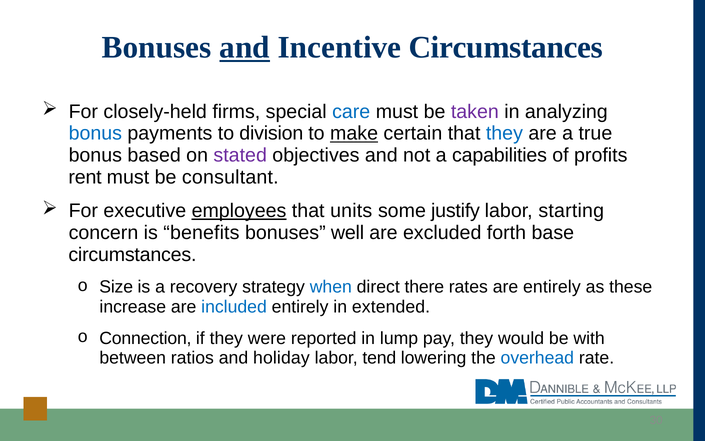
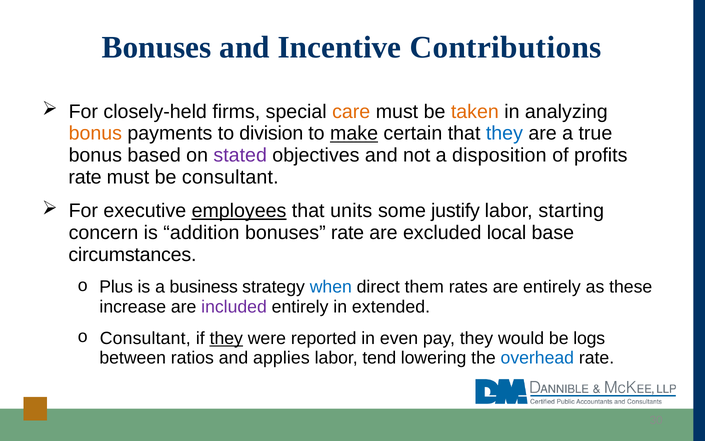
and underline: present -> none (245, 48)
Incentive Circumstances: Circumstances -> Contributions (506, 48)
care colour: blue -> orange (351, 111)
taken colour: purple -> orange (475, 111)
bonus colour: blue -> orange (95, 133)
capabilities: capabilities -> disposition (499, 155)
rent: rent -> rate (85, 177)
benefits: benefits -> addition (201, 233)
bonuses well: well -> rate (348, 233)
forth: forth -> local (507, 233)
Size: Size -> Plus (116, 287)
recovery: recovery -> business (204, 287)
there: there -> them (424, 287)
included colour: blue -> purple (234, 307)
Connection: Connection -> Consultant (145, 338)
they underline: none -> present (226, 338)
lump: lump -> even (399, 338)
with: with -> logs (589, 338)
holiday: holiday -> applies (281, 358)
